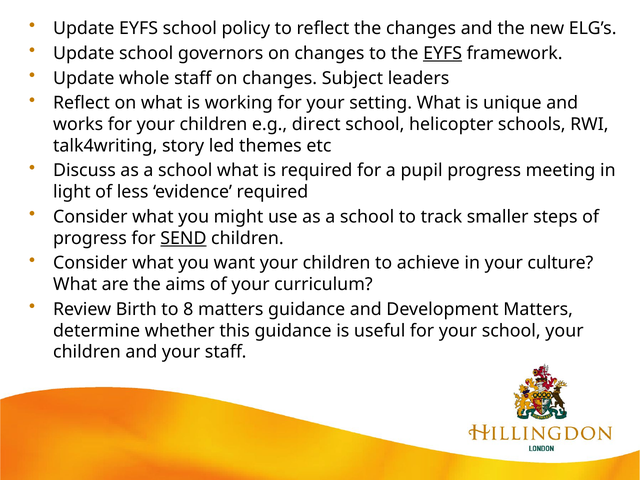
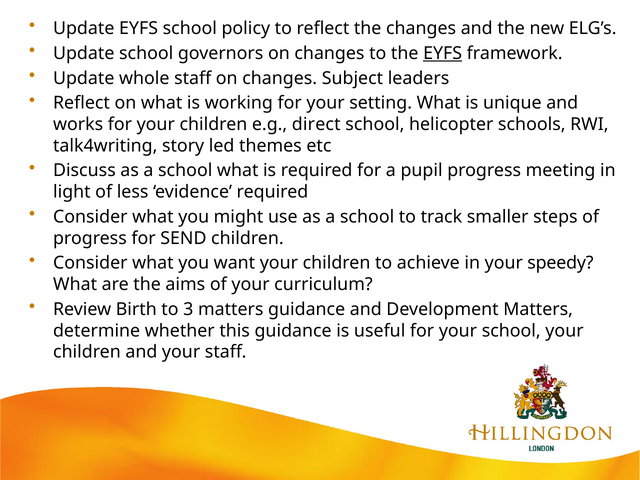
SEND underline: present -> none (183, 238)
culture: culture -> speedy (560, 263)
8: 8 -> 3 (188, 309)
